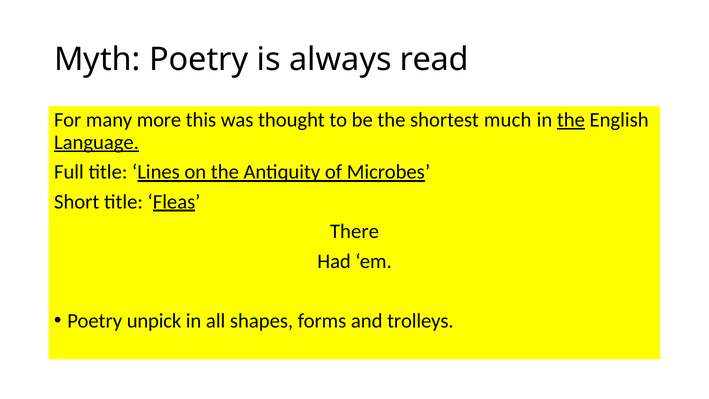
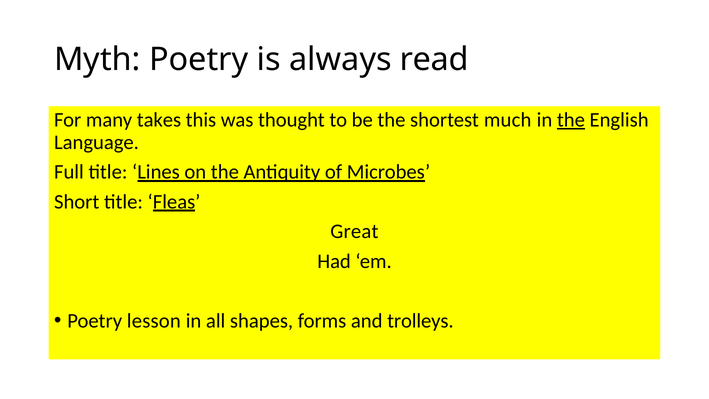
more: more -> takes (159, 120)
Language underline: present -> none (96, 142)
There: There -> Great (354, 231)
unpick: unpick -> lesson (154, 321)
